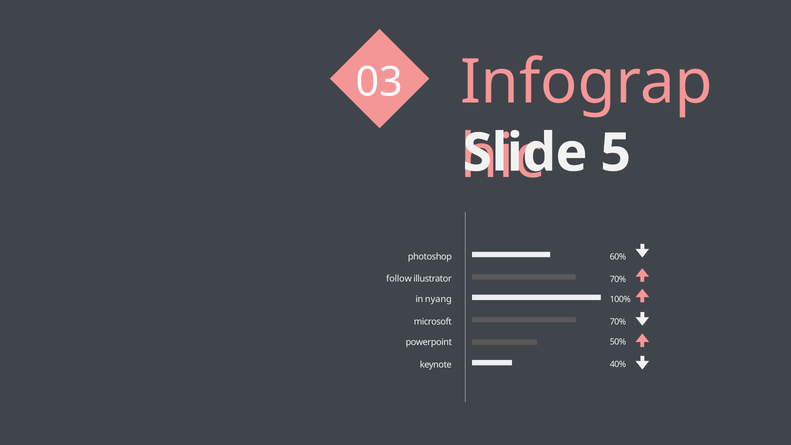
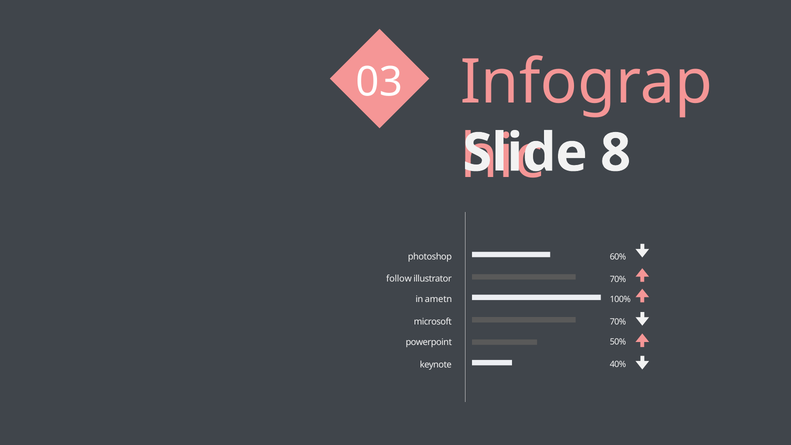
5: 5 -> 8 (616, 153)
nyang: nyang -> ametn (438, 299)
